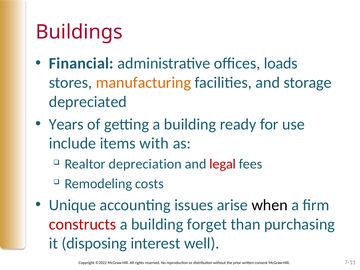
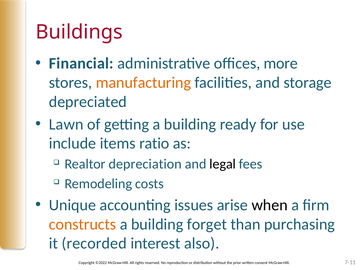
loads: loads -> more (281, 63)
Years: Years -> Lawn (66, 124)
with: with -> ratio (154, 143)
legal colour: red -> black (223, 164)
constructs colour: red -> orange (83, 224)
disposing: disposing -> recorded (94, 243)
well: well -> also (202, 243)
